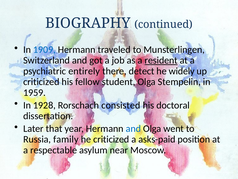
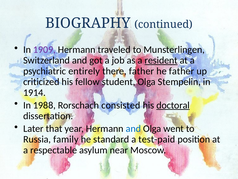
1909 colour: blue -> purple (44, 49)
there detect: detect -> father (141, 71)
he widely: widely -> father (182, 71)
1959: 1959 -> 1914 (34, 92)
1928: 1928 -> 1988 (44, 105)
doctoral underline: none -> present (173, 105)
he criticized: criticized -> standard (111, 139)
asks-paid: asks-paid -> test-paid (157, 139)
